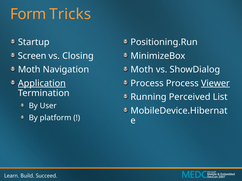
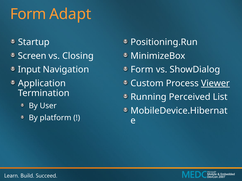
Tricks: Tricks -> Adapt (70, 14)
Moth: Moth -> Input (29, 70)
Moth: Moth -> Form (142, 70)
Application underline: present -> none (42, 83)
Process: Process -> Custom (147, 83)
